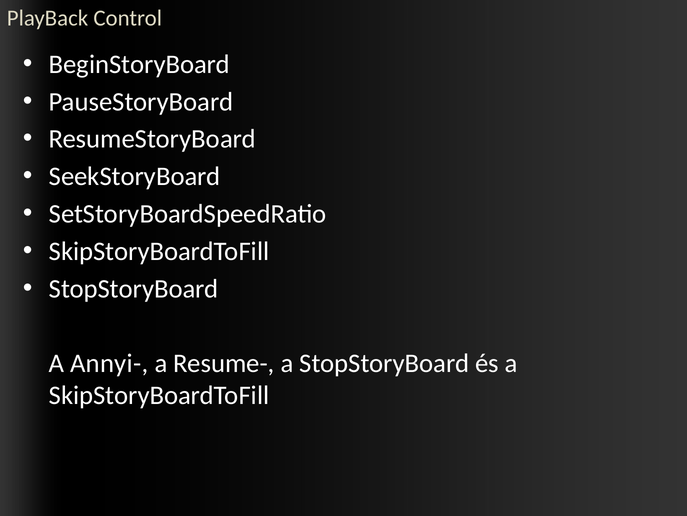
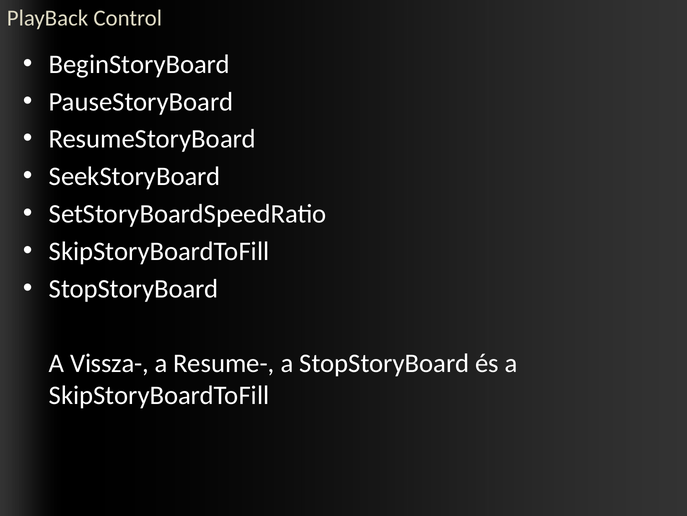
Annyi-: Annyi- -> Vissza- (110, 363)
